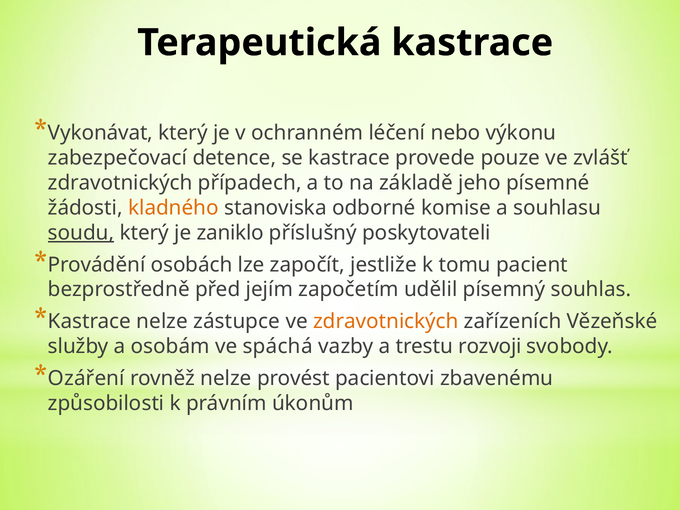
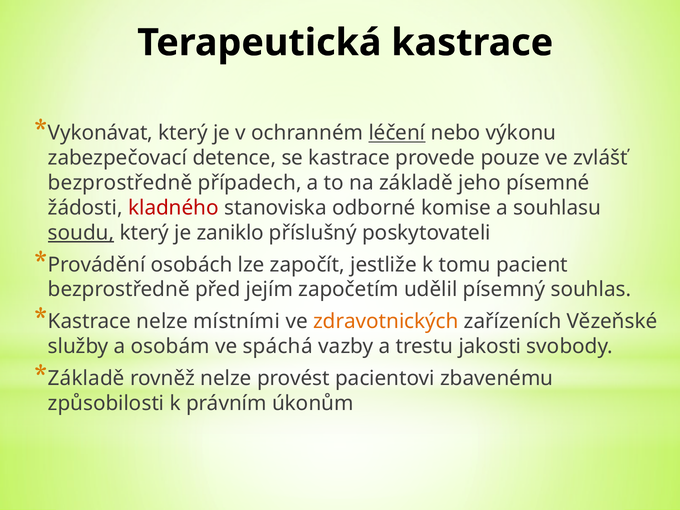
léčení underline: none -> present (397, 133)
zdravotnických: zdravotnických -> bezprostředně (120, 183)
kladného colour: orange -> red (174, 208)
zástupce: zástupce -> místními (237, 322)
rozvoji: rozvoji -> jakosti (490, 346)
Ozáření: Ozáření -> Základě (86, 378)
